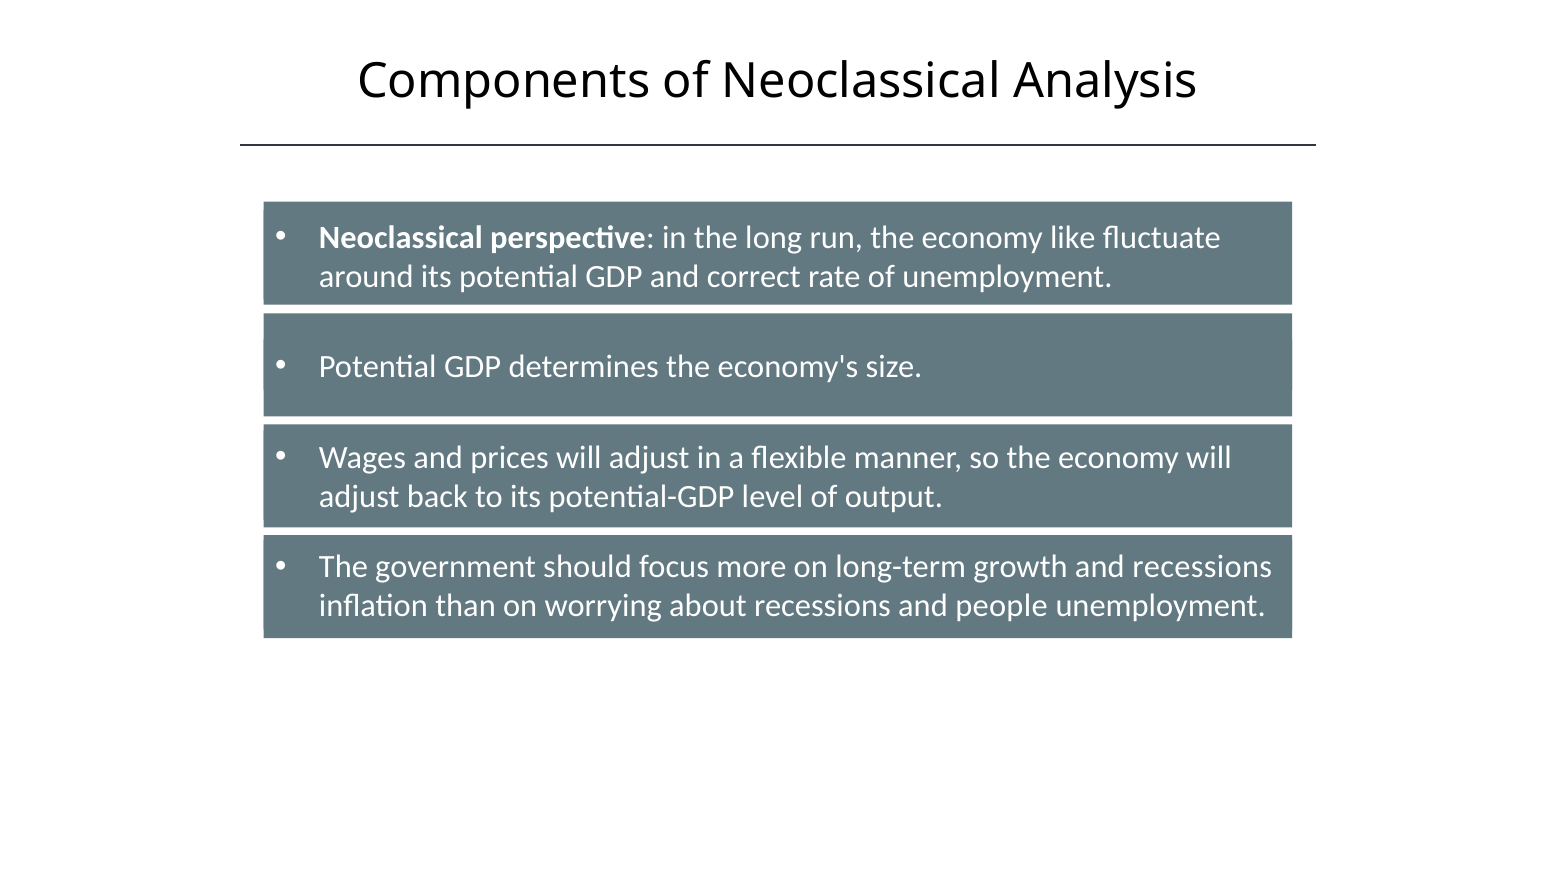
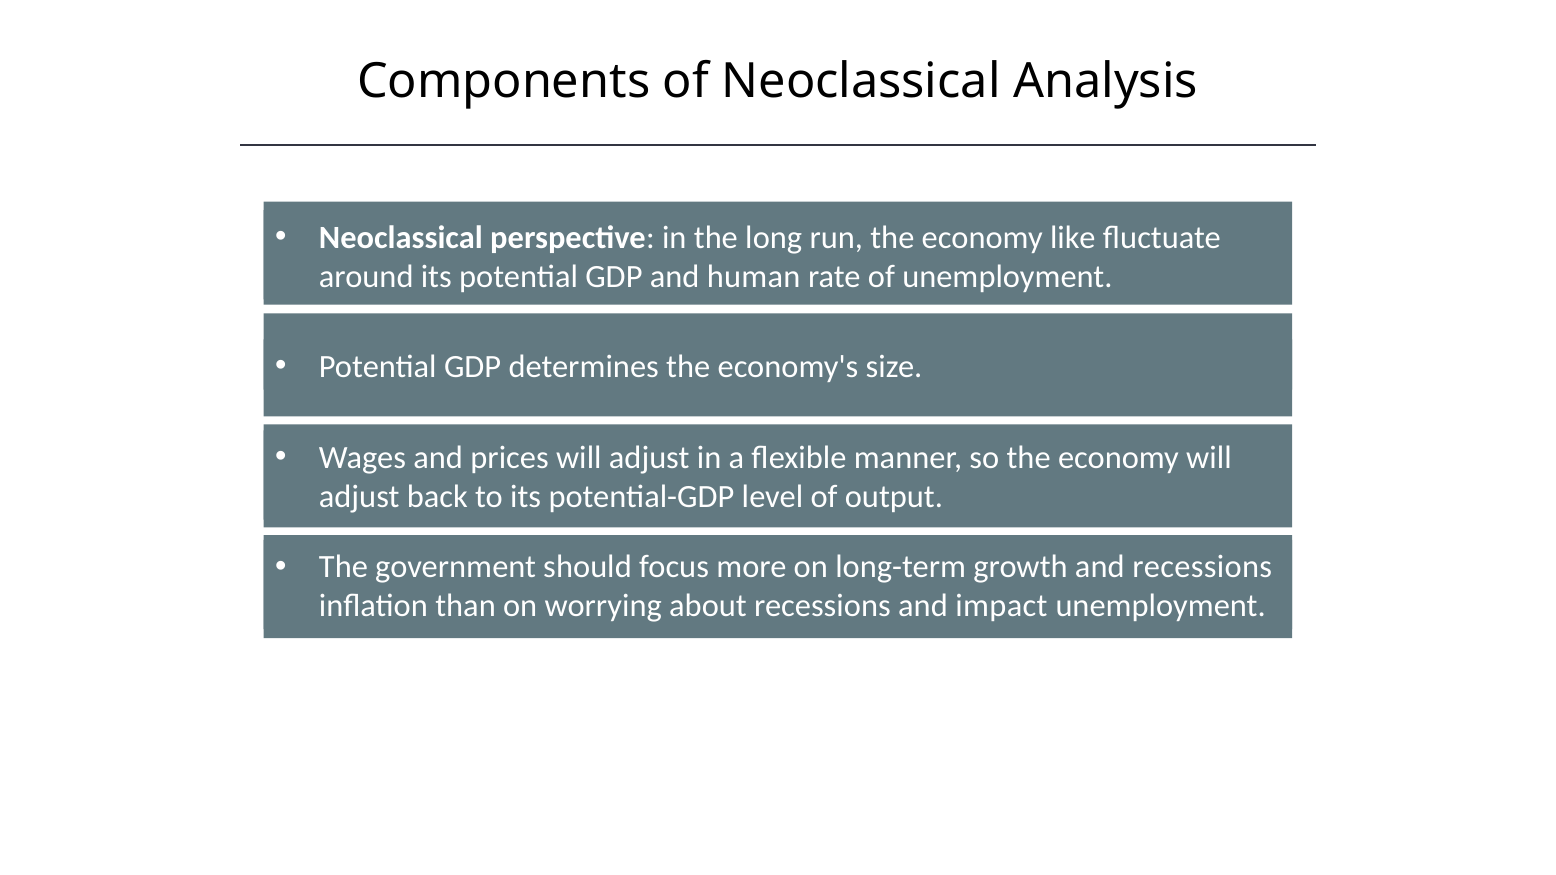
correct: correct -> human (754, 277)
people: people -> impact (1001, 606)
